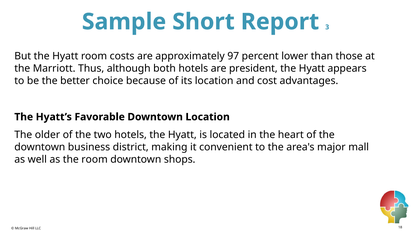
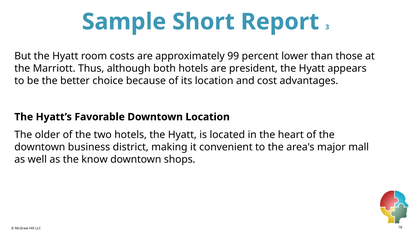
97: 97 -> 99 (233, 56)
the room: room -> know (95, 159)
